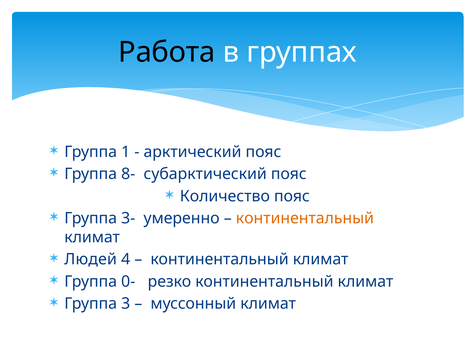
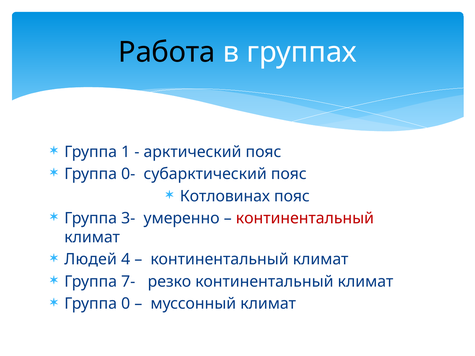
8-: 8- -> 0- (128, 174)
Количество: Количество -> Котловинах (225, 196)
континентальный colour: orange -> red (305, 218)
0-: 0- -> 7- (128, 282)
3: 3 -> 0 (126, 304)
